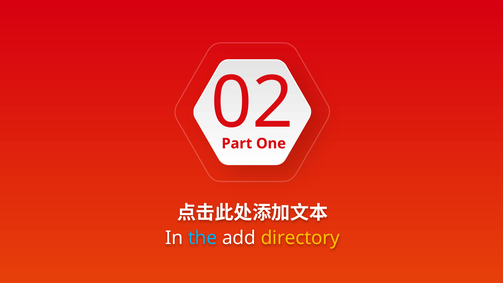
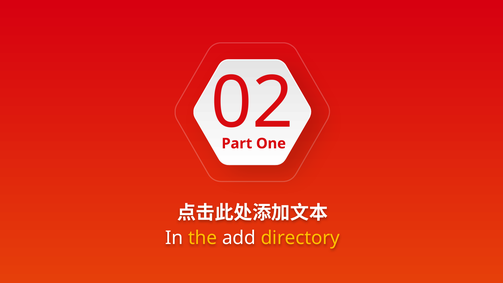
the colour: light blue -> yellow (203, 238)
